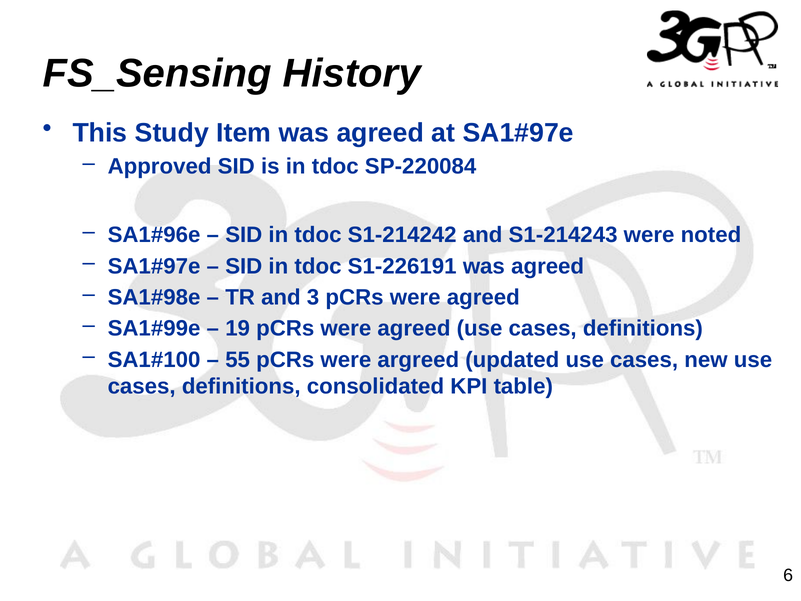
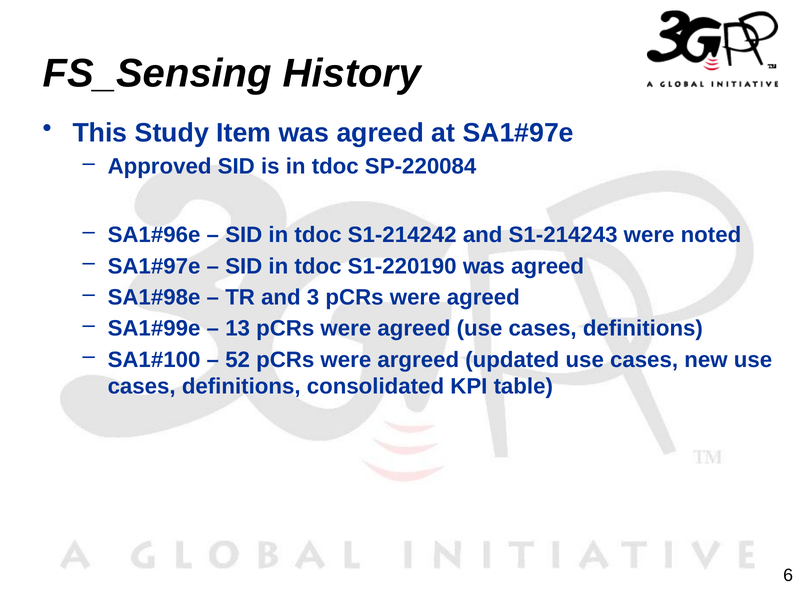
S1-226191: S1-226191 -> S1-220190 (402, 266)
19: 19 -> 13 (238, 328)
55: 55 -> 52 (238, 360)
